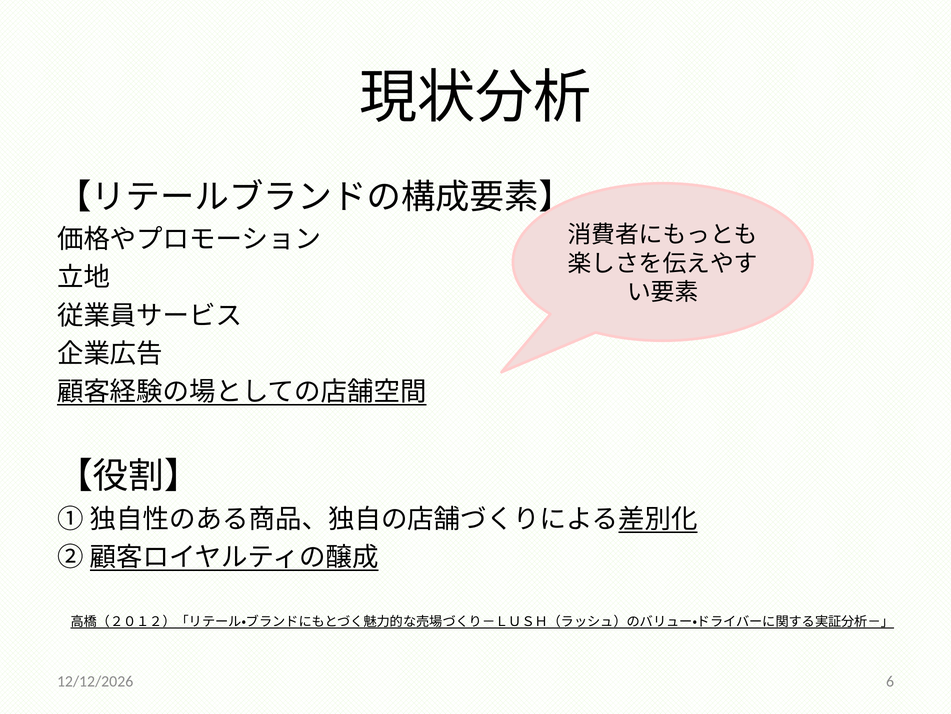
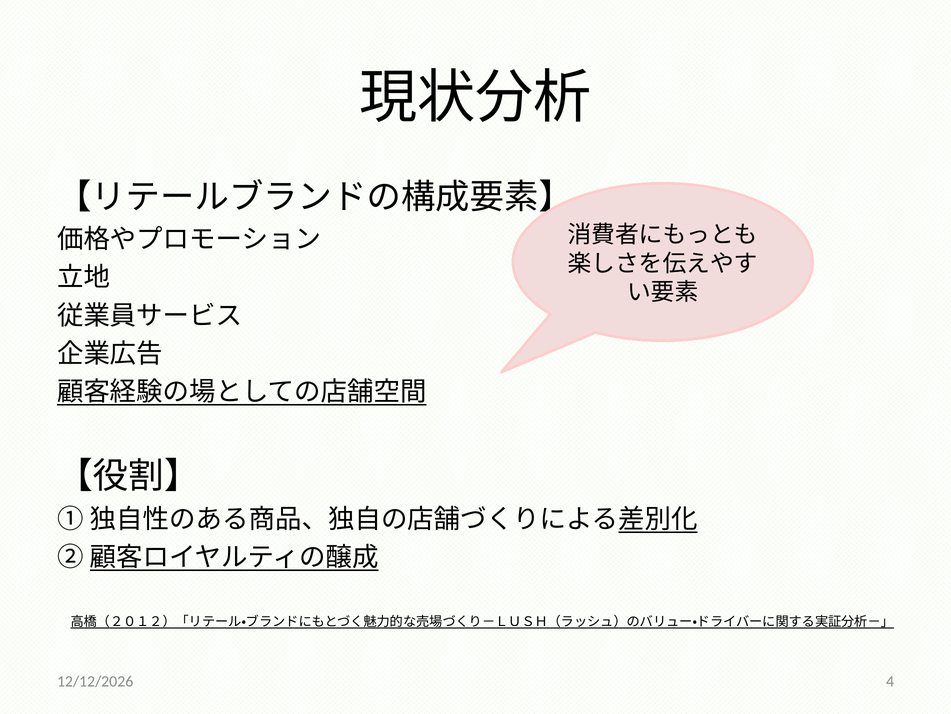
6: 6 -> 4 (890, 681)
